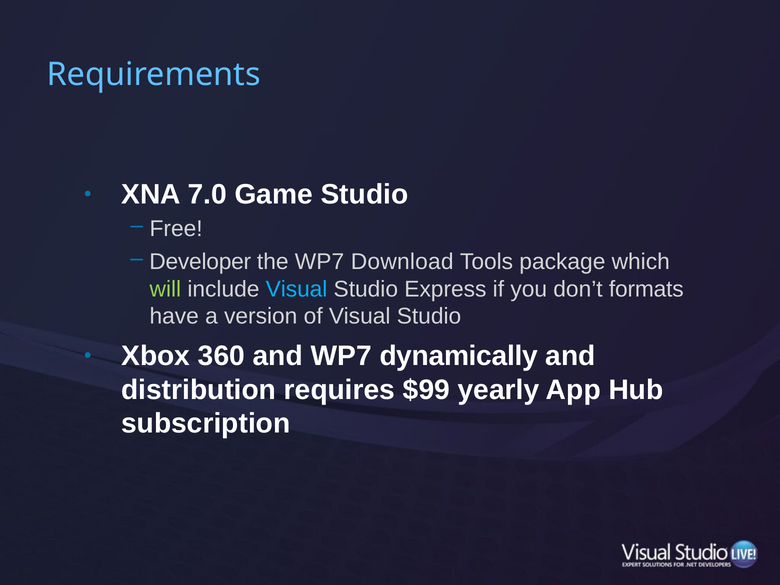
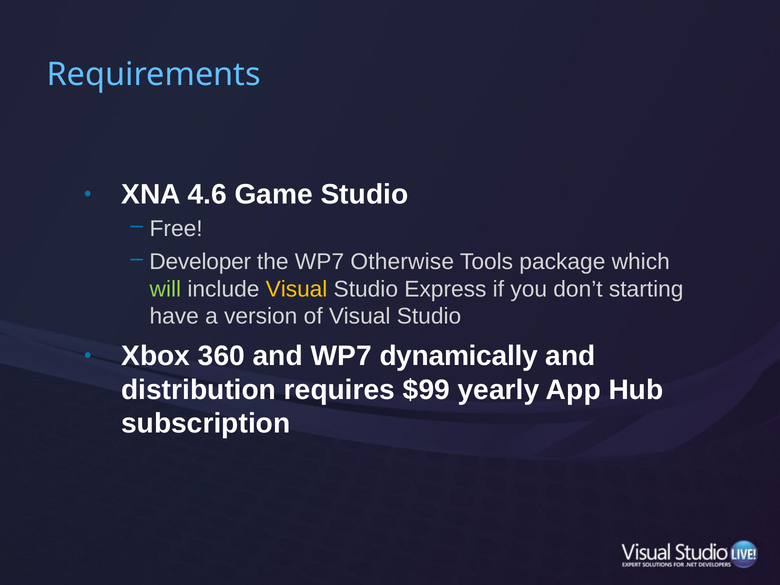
7.0: 7.0 -> 4.6 (207, 194)
Download: Download -> Otherwise (402, 262)
Visual colour: light blue -> yellow (297, 289)
formats: formats -> starting (646, 289)
